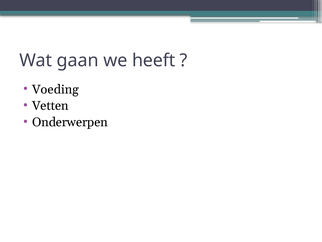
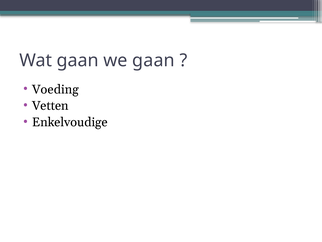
we heeft: heeft -> gaan (153, 60)
Onderwerpen: Onderwerpen -> Enkelvoudige (70, 122)
